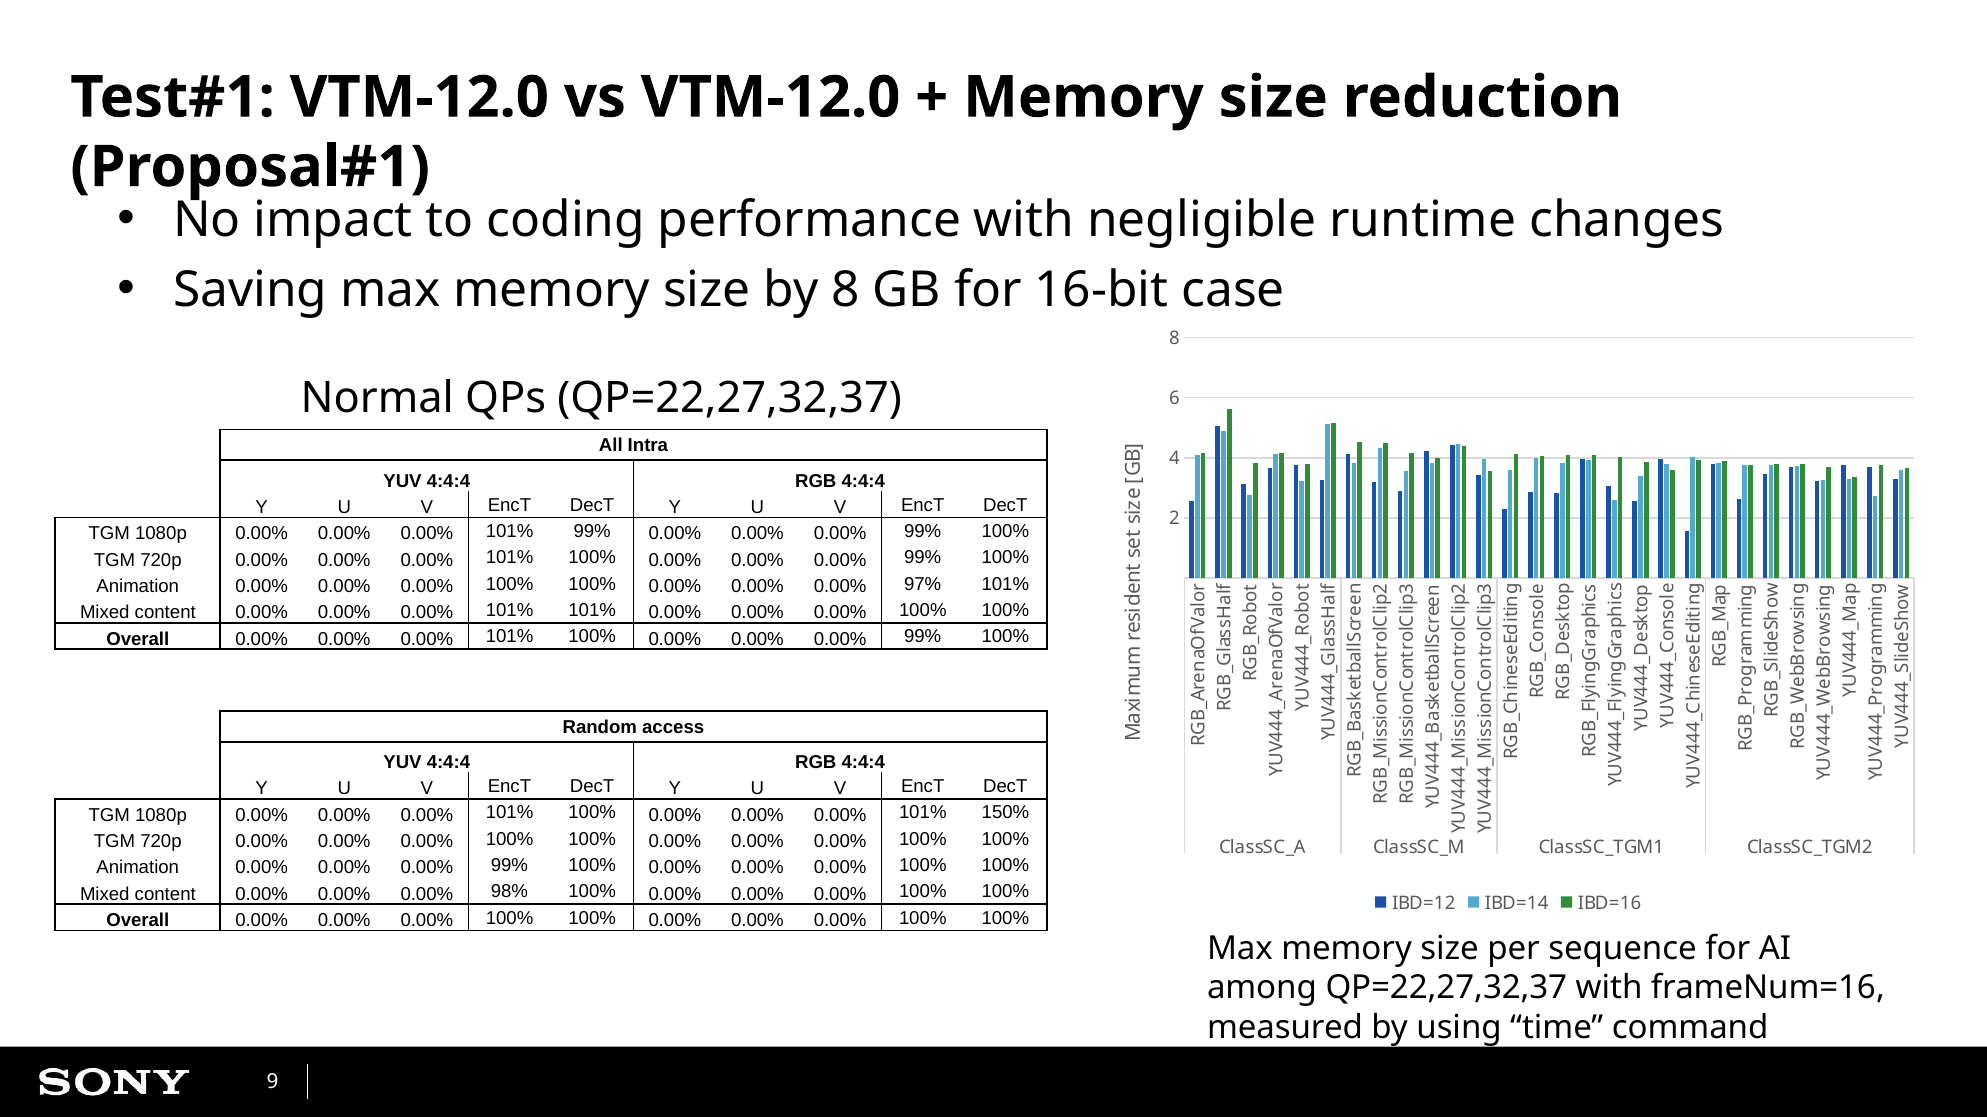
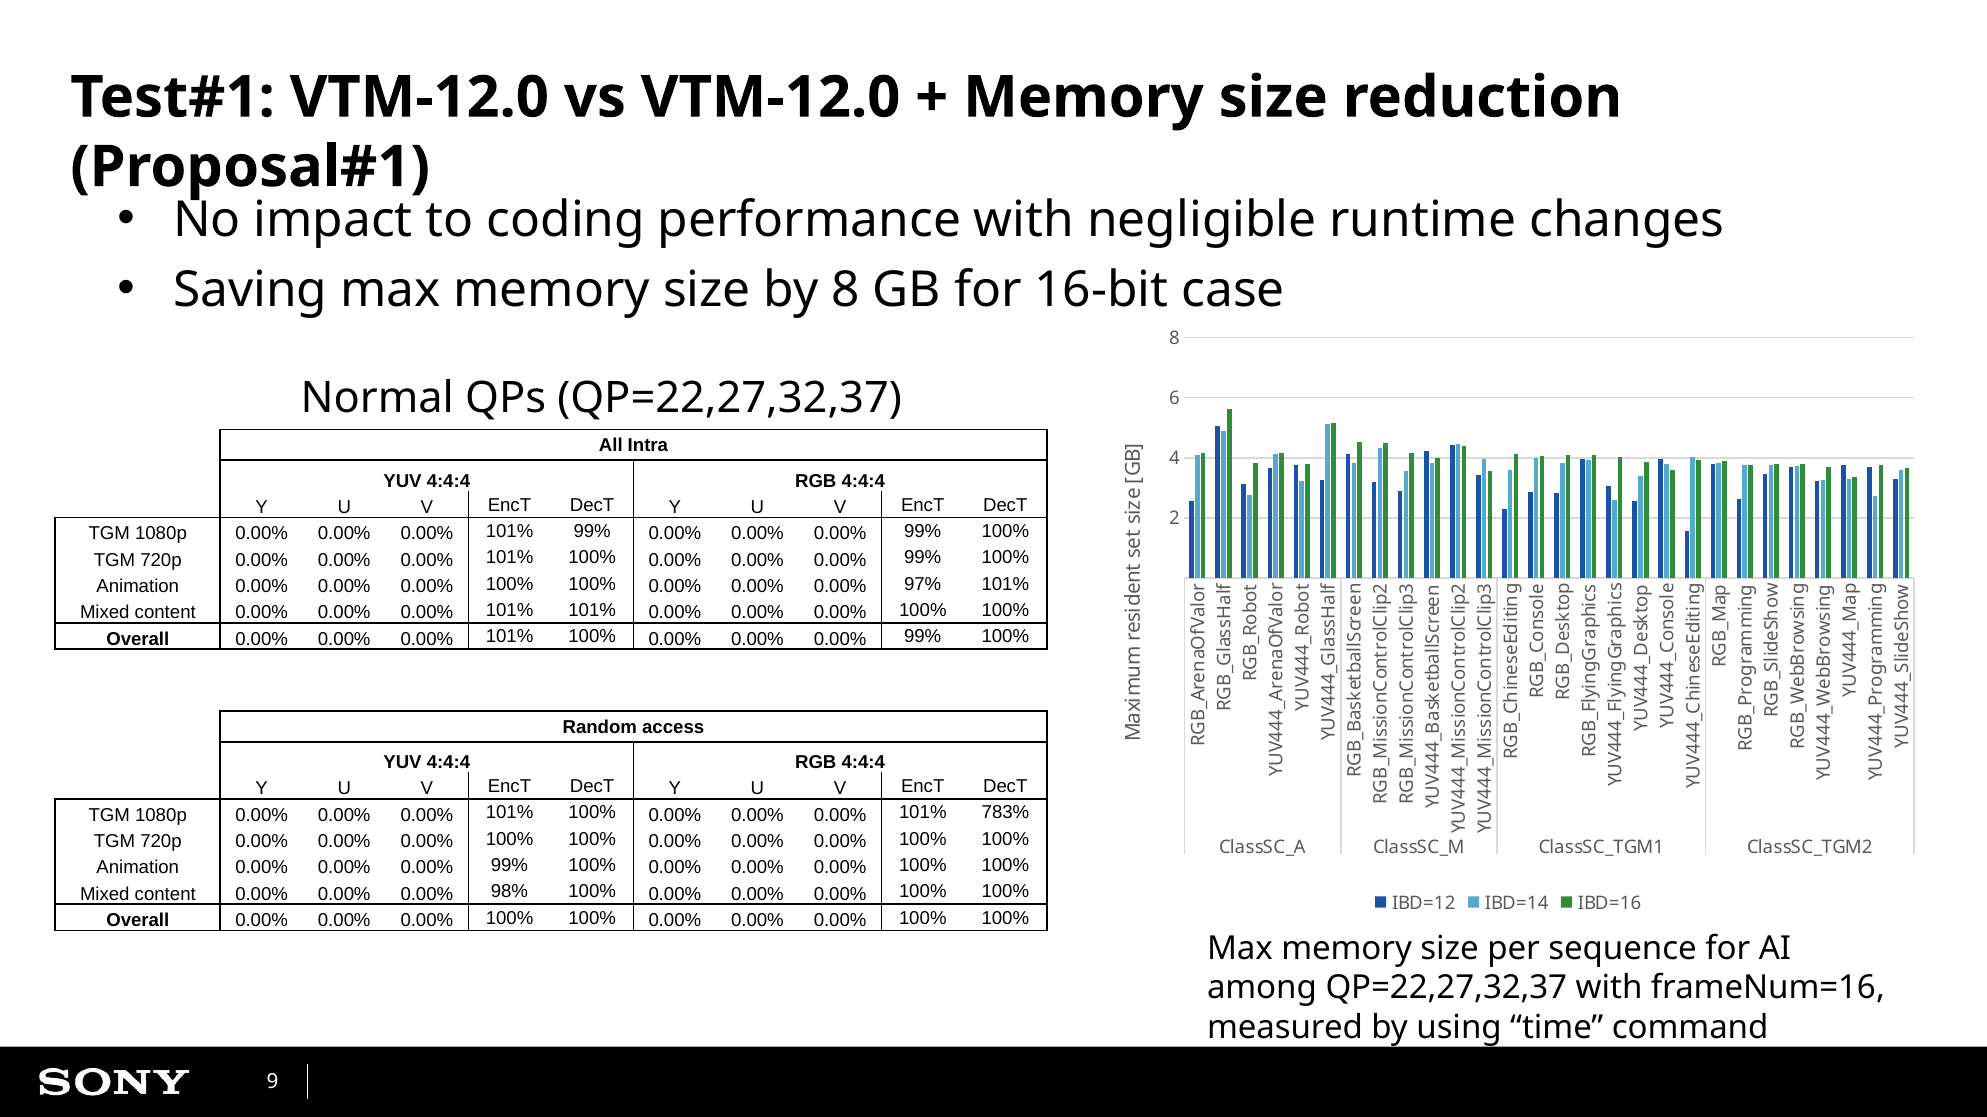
150%: 150% -> 783% (1005, 813)
